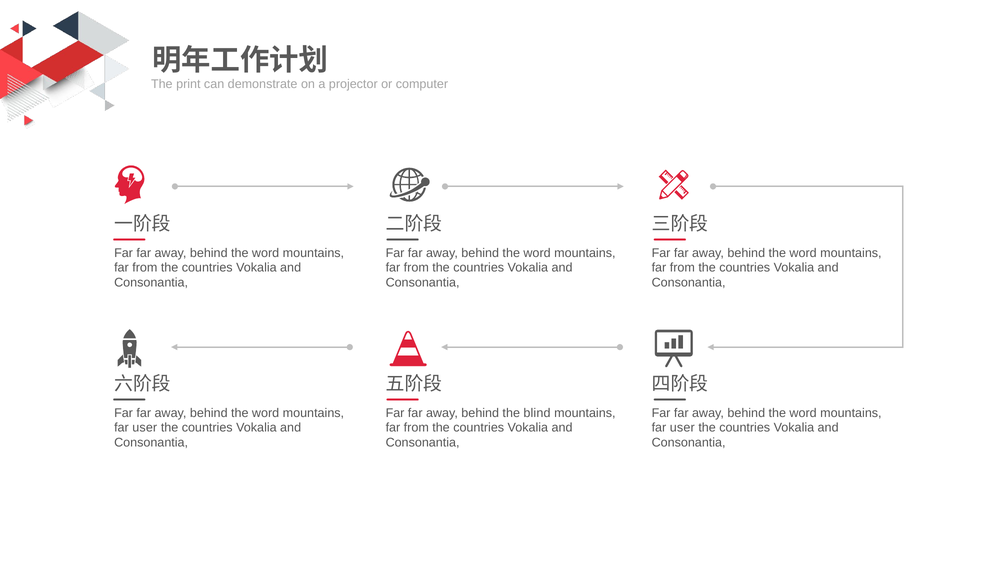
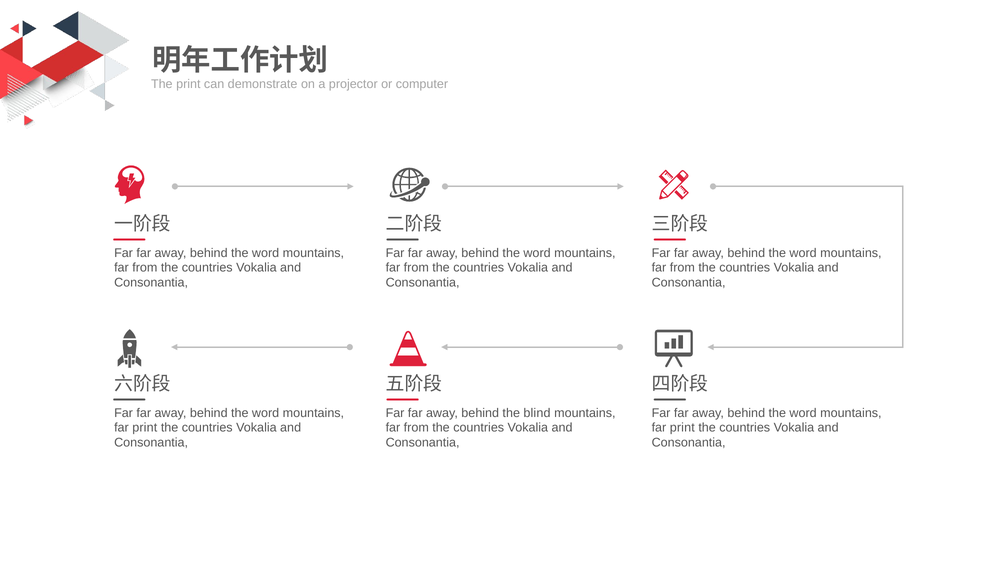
user: user -> print (145, 428)
user: user -> print (682, 428)
